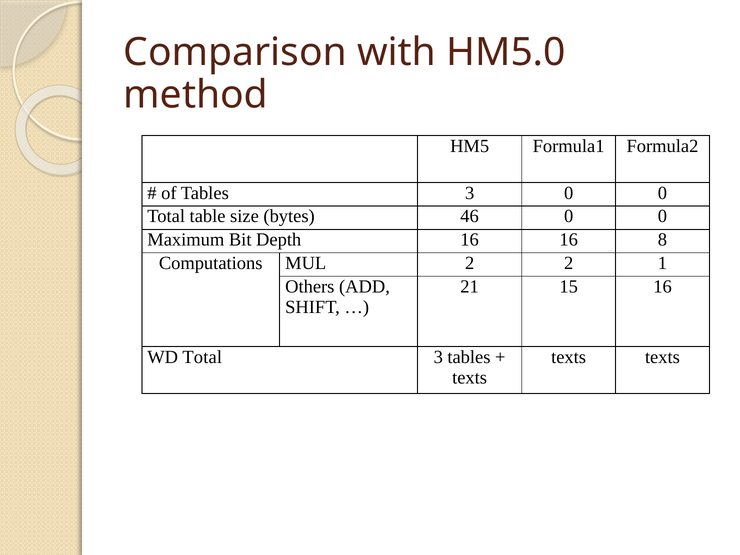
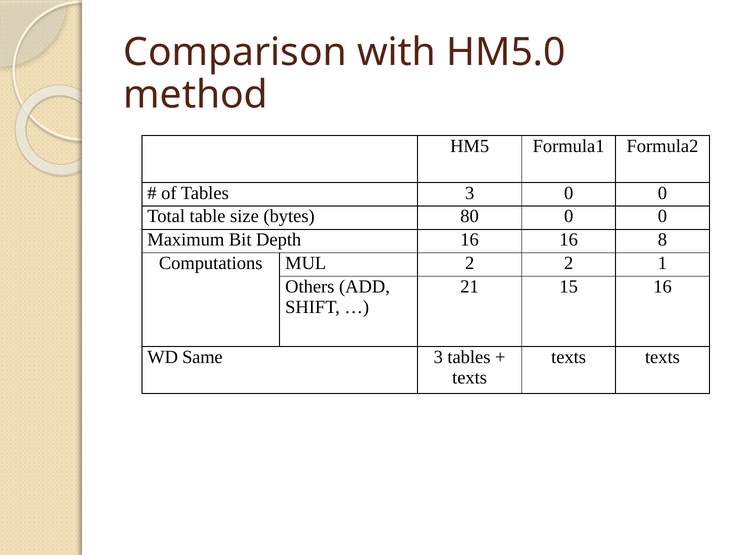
46: 46 -> 80 (470, 216)
WD Total: Total -> Same (202, 357)
